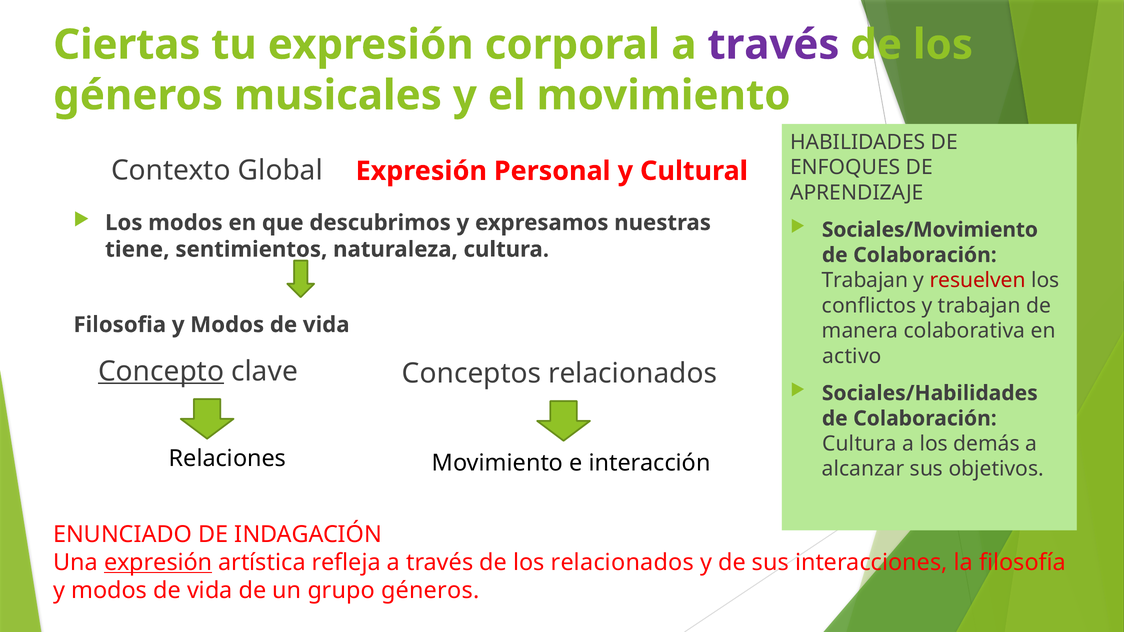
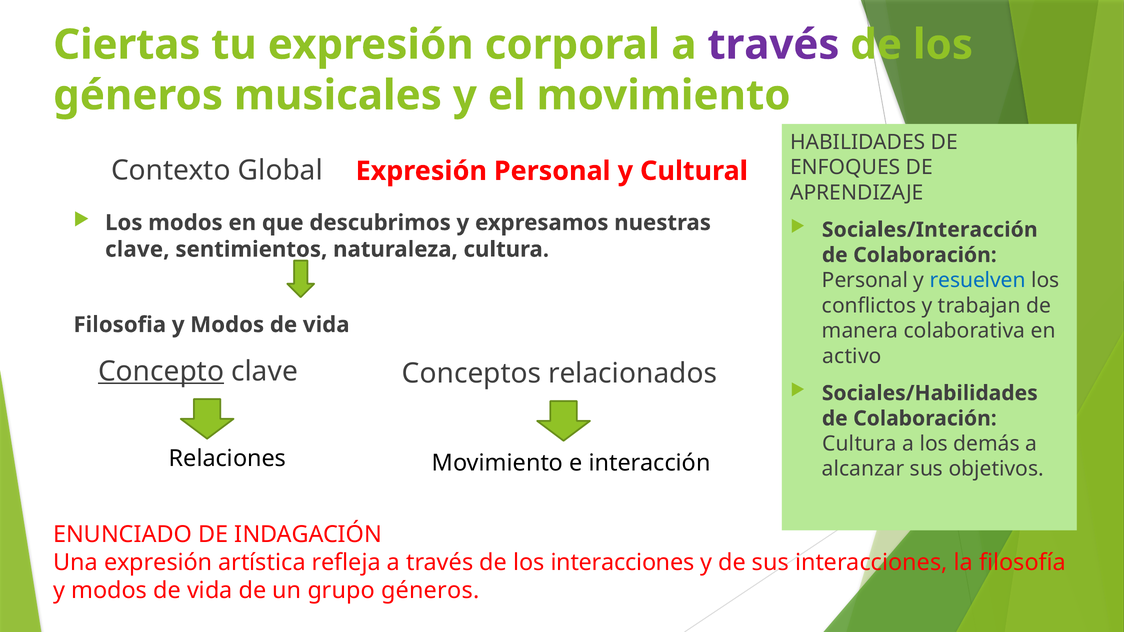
Sociales/Movimiento: Sociales/Movimiento -> Sociales/Interacción (930, 230)
tiene: tiene -> clave (137, 250)
Trabajan: Trabajan -> Personal (865, 280)
resuelven colour: red -> blue (978, 280)
expresión underline: present -> none (158, 563)
los relacionados: relacionados -> interacciones (622, 563)
